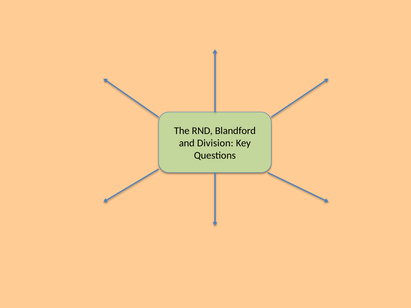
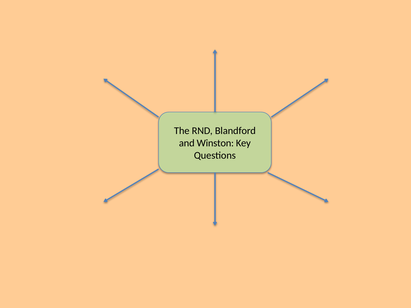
Division: Division -> Winston (215, 143)
